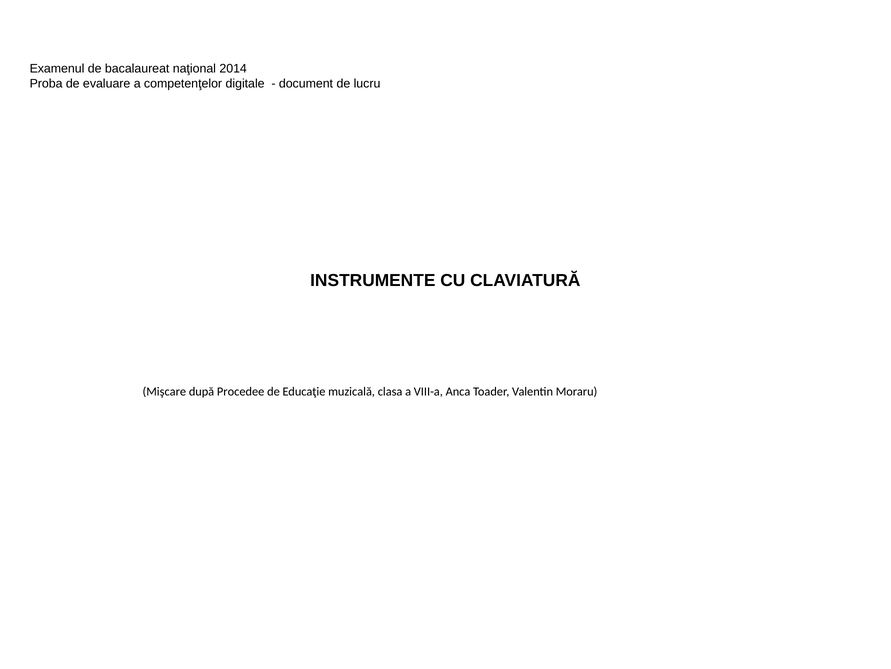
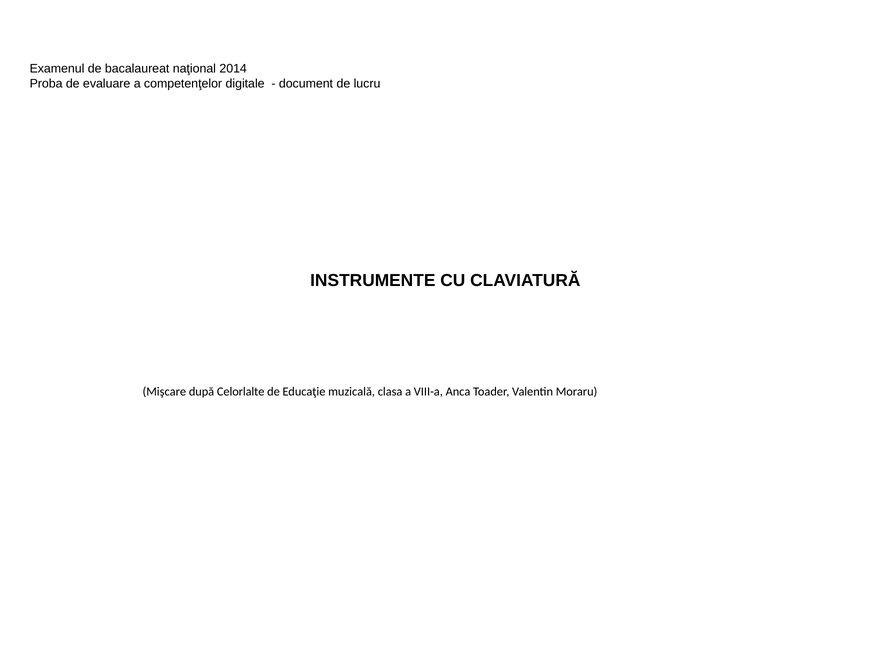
Procedee: Procedee -> Celorlalte (241, 391)
